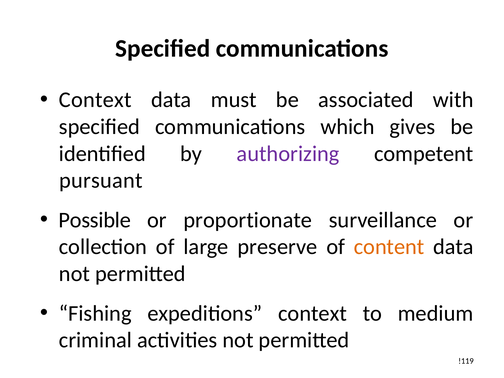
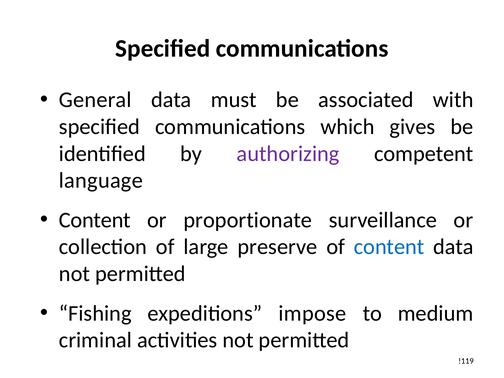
Context: Context -> General (95, 100)
pursuant: pursuant -> language (101, 181)
Possible: Possible -> Content (95, 220)
content colour: orange -> blue (389, 247)
expeditions context: context -> impose (312, 313)
